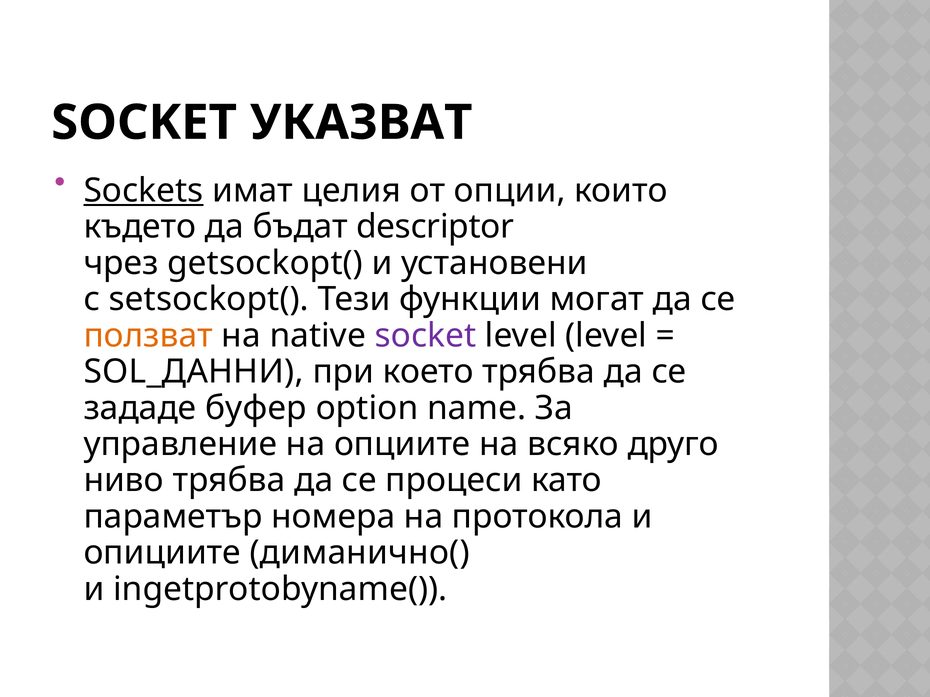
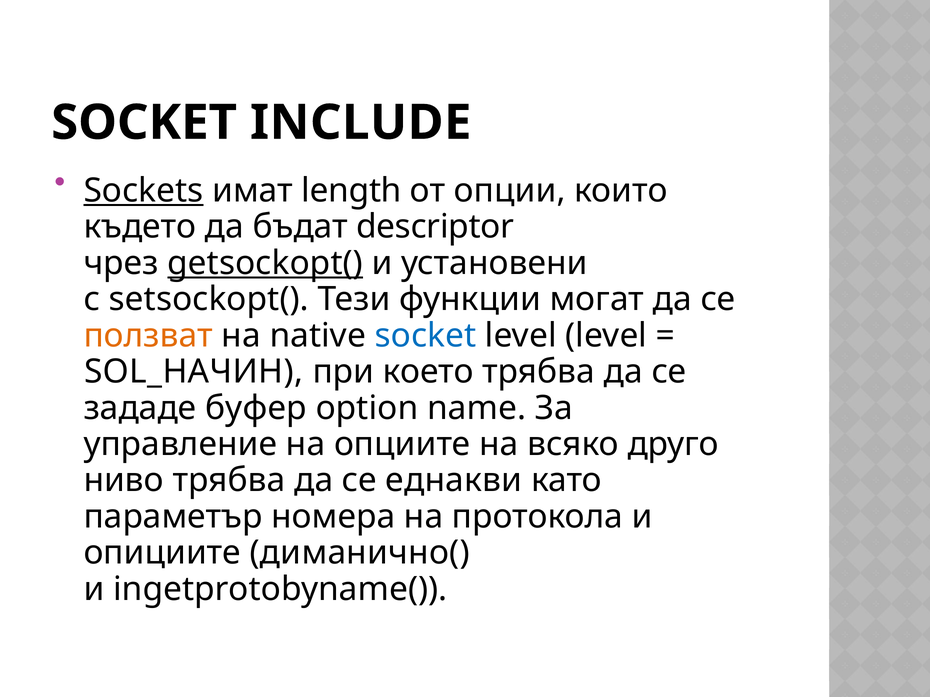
УКАЗВАТ: УКАЗВАТ -> INCLUDE (361, 123)
целия: целия -> length (352, 191)
getsockopt( underline: none -> present (265, 263)
socket colour: purple -> blue (426, 336)
SOL_ДАННИ: SOL_ДАННИ -> SOL_НАЧИН (194, 372)
процеси: процеси -> еднакви (454, 481)
